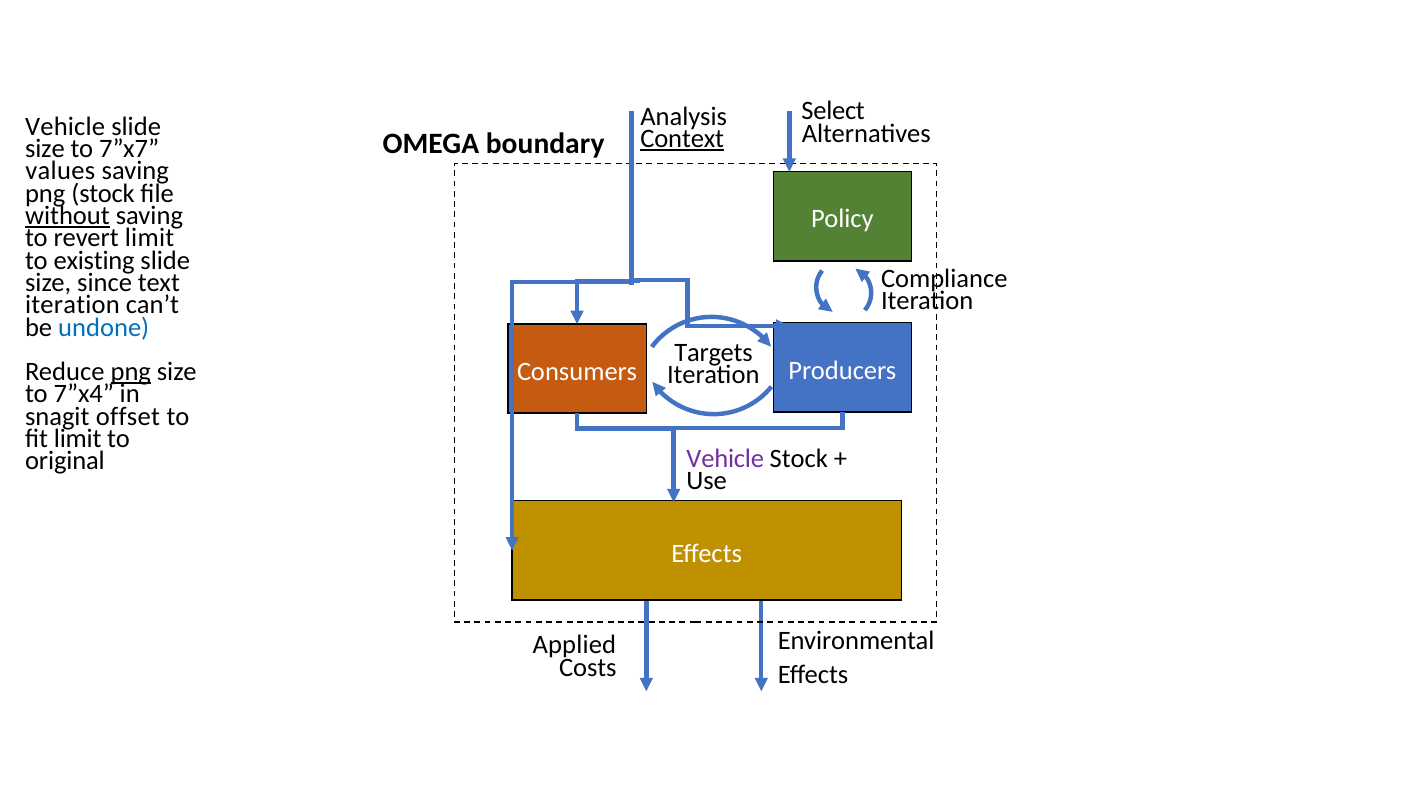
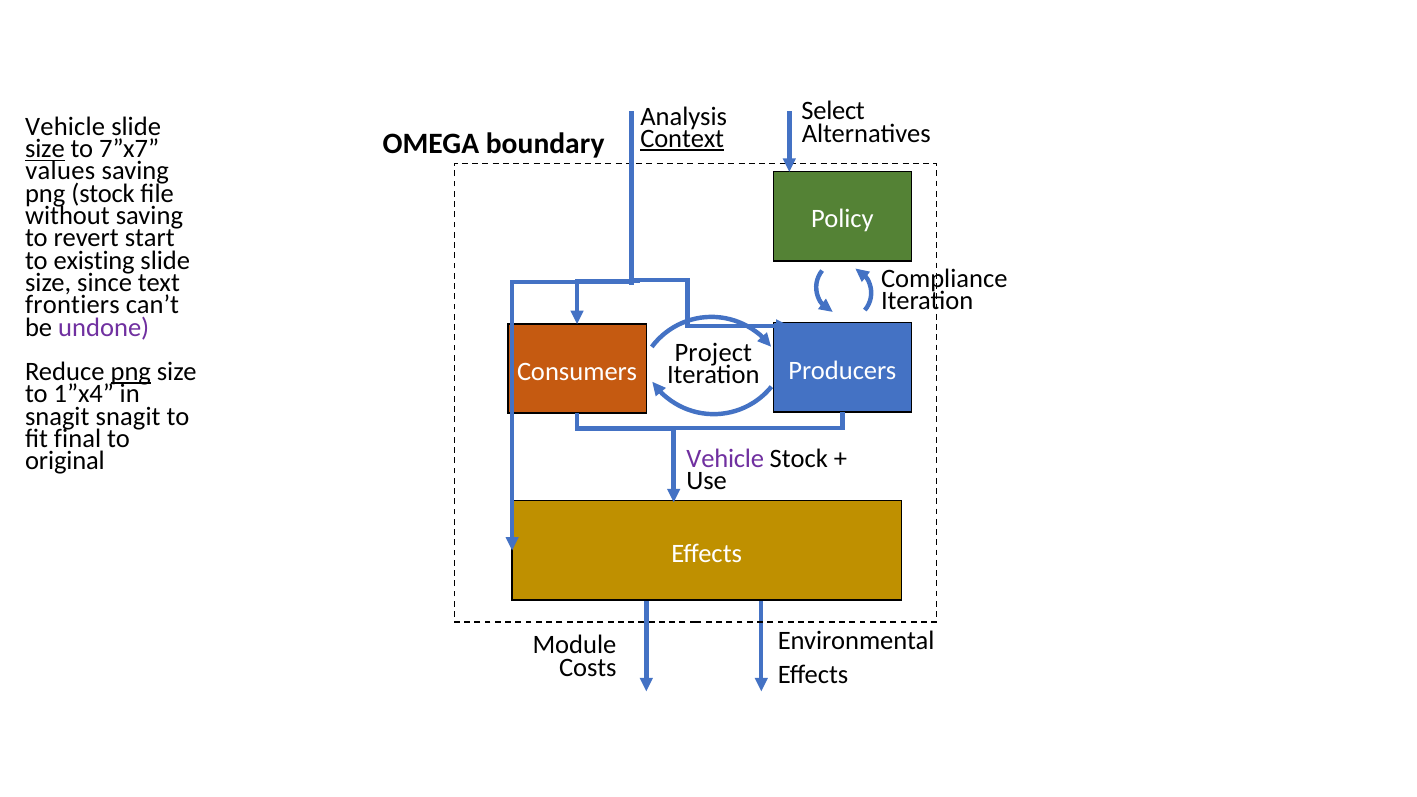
size underline: none -> present (45, 149)
without underline: present -> none (67, 216)
revert limit: limit -> start (150, 238)
iteration: iteration -> frontiers (72, 305)
undone colour: blue -> purple (104, 327)
Targets: Targets -> Project (713, 353)
7”x4: 7”x4 -> 1”x4 (84, 394)
snagit offset: offset -> snagit (128, 416)
fit limit: limit -> final (78, 439)
Applied: Applied -> Module (574, 645)
